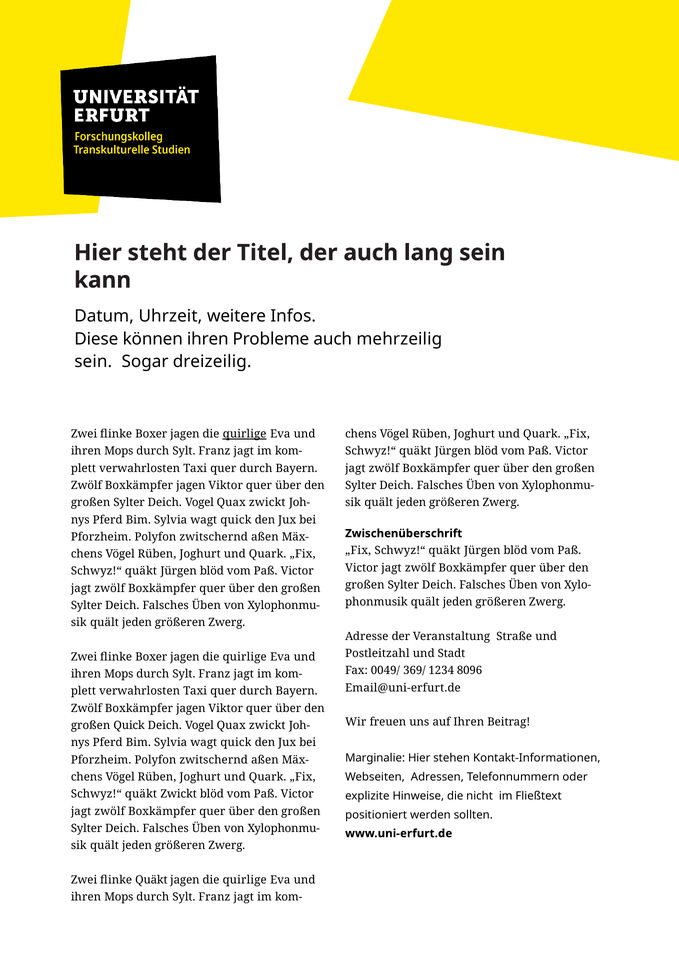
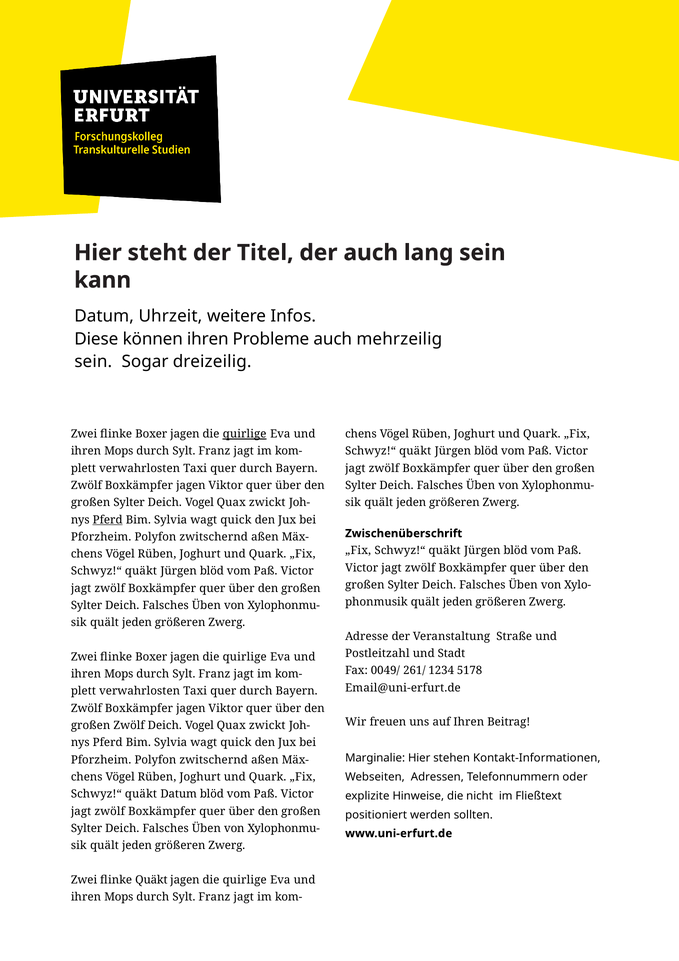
Pferd underline: none -> present (108, 520)
369/: 369/ -> 261/ (414, 671)
8096: 8096 -> 5178 (470, 671)
großen Quick: Quick -> Zwölf (129, 725)
quäkt Zwickt: Zwickt -> Datum (179, 794)
